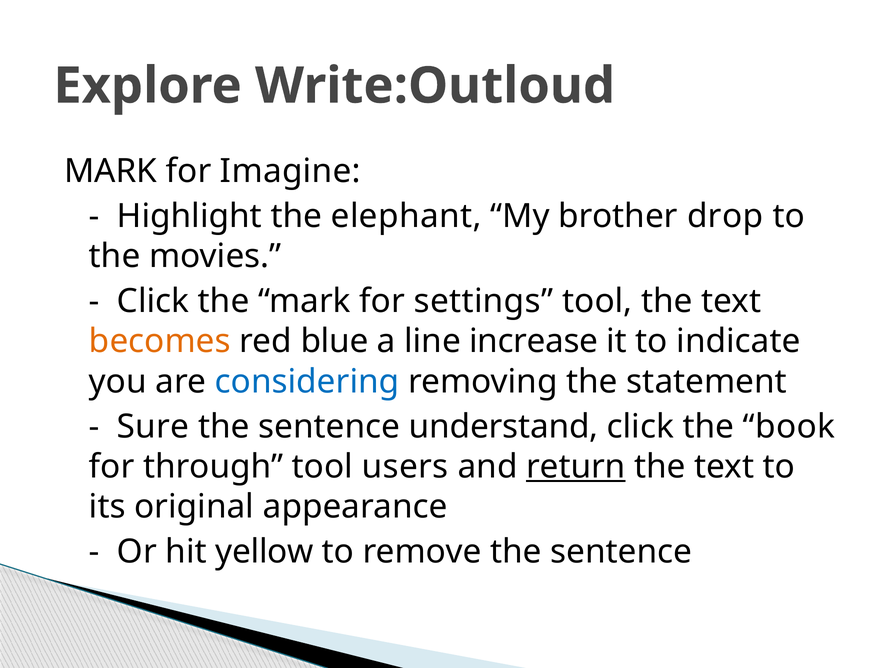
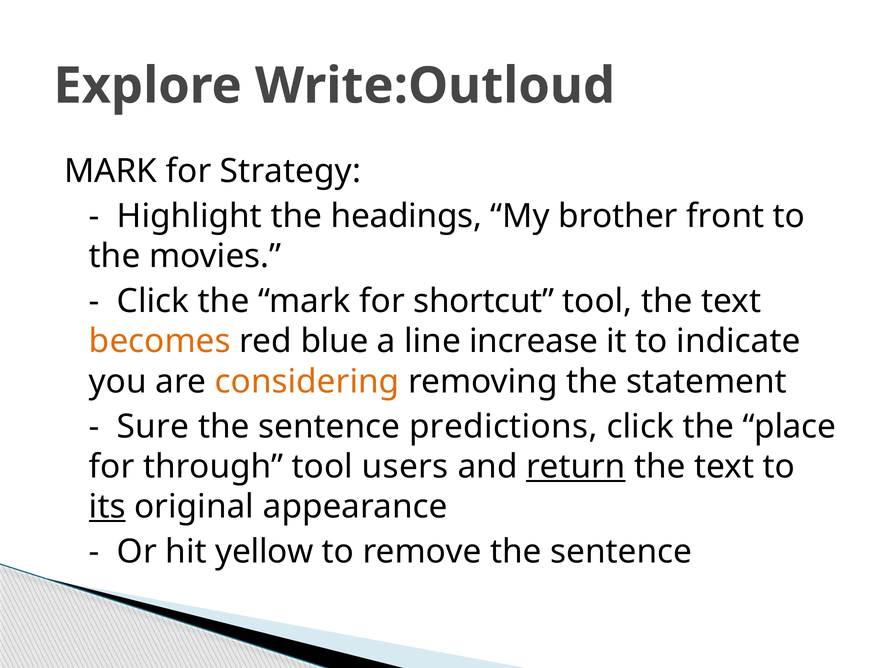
Imagine: Imagine -> Strategy (291, 171)
elephant: elephant -> headings (406, 216)
drop: drop -> front (725, 216)
settings: settings -> shortcut (484, 301)
considering colour: blue -> orange (307, 382)
understand: understand -> predictions (503, 427)
book: book -> place (789, 427)
its underline: none -> present (107, 507)
